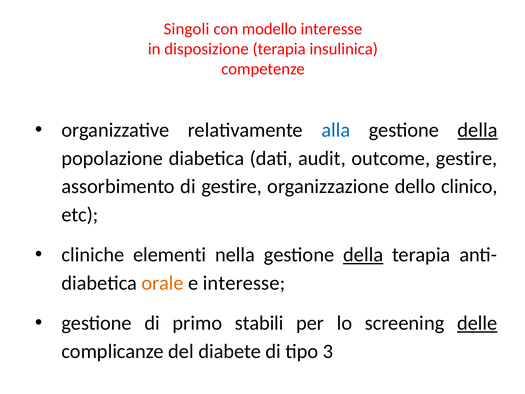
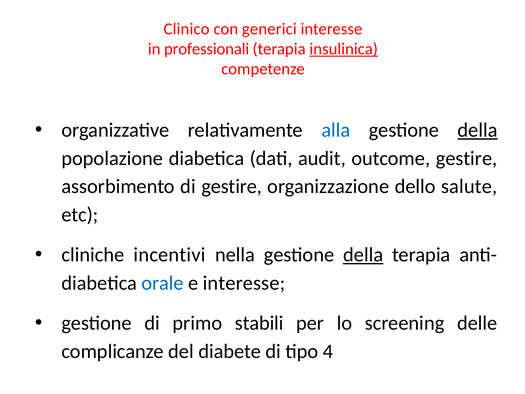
Singoli: Singoli -> Clinico (187, 29)
modello: modello -> generici (269, 29)
disposizione: disposizione -> professionali (207, 49)
insulinica underline: none -> present (344, 49)
clinico: clinico -> salute (469, 186)
elementi: elementi -> incentivi (170, 255)
orale colour: orange -> blue (163, 283)
delle underline: present -> none (477, 323)
3: 3 -> 4 (328, 351)
